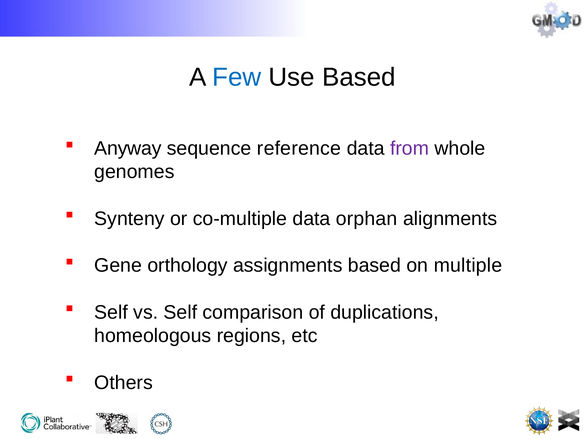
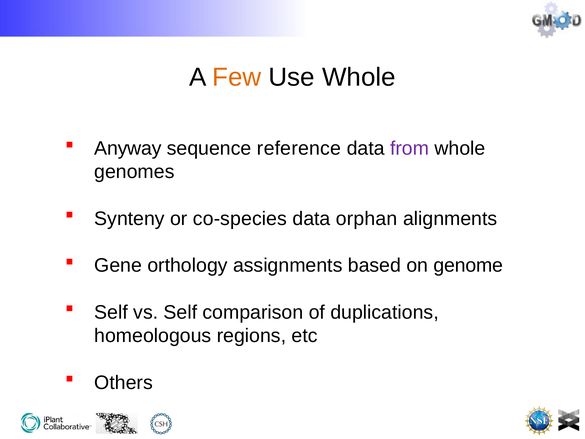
Few colour: blue -> orange (237, 77)
Use Based: Based -> Whole (359, 77)
co-multiple: co-multiple -> co-species (240, 219)
multiple: multiple -> genome (468, 265)
